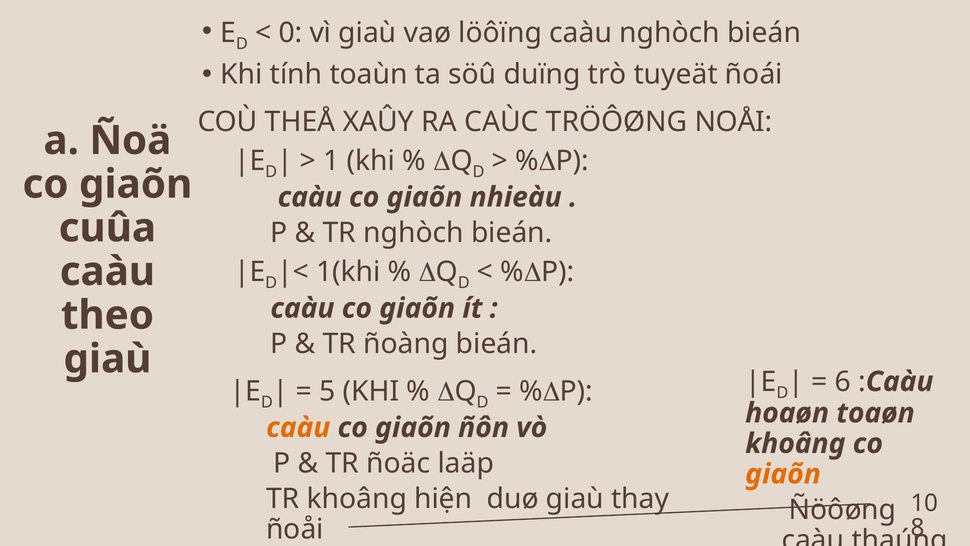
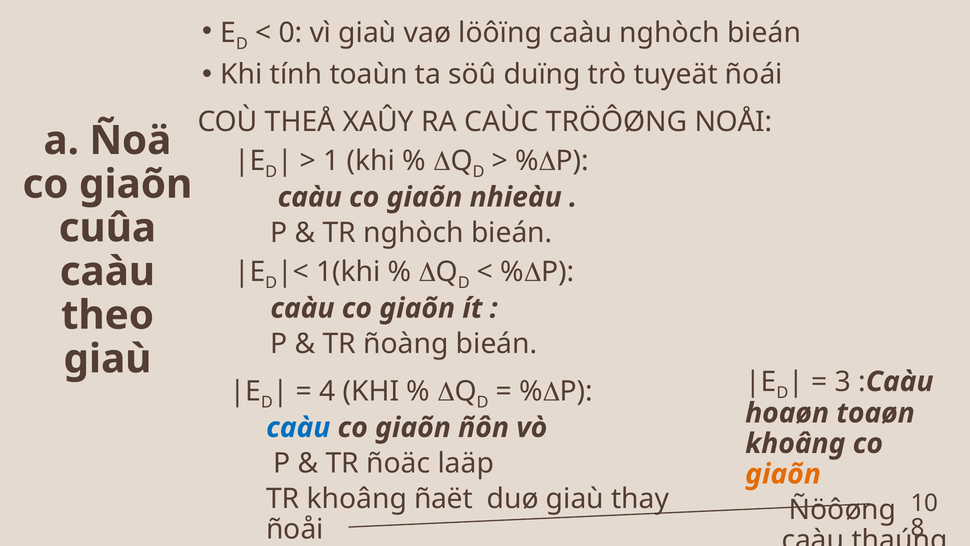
6: 6 -> 3 (843, 381)
5: 5 -> 4 (327, 391)
caàu colour: orange -> blue (298, 427)
hiện: hiện -> ñaët (443, 498)
